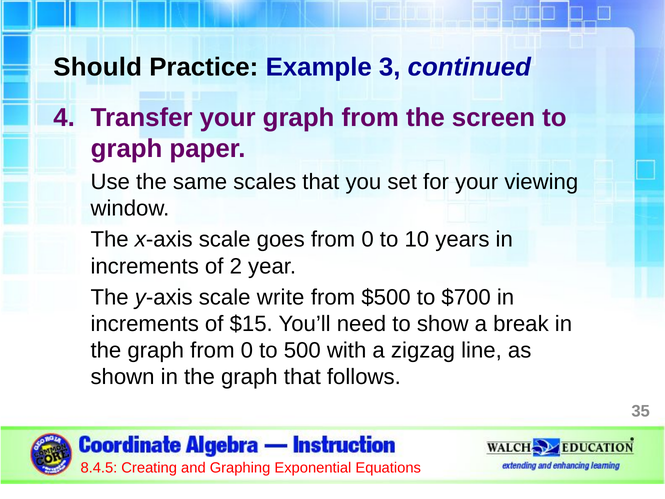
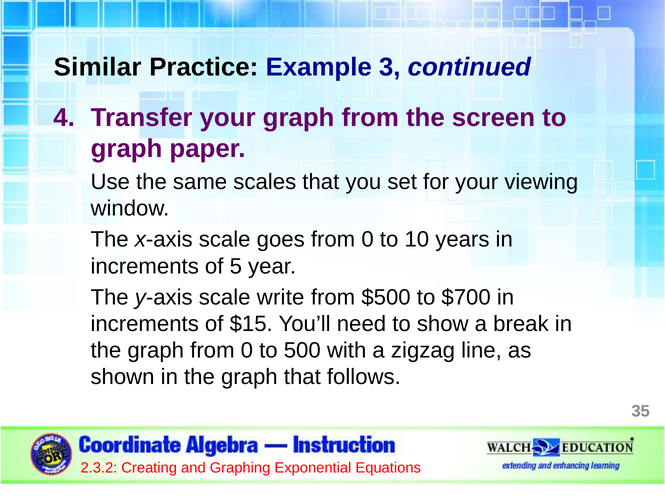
Should: Should -> Similar (98, 67)
2: 2 -> 5 (236, 266)
8.4.5: 8.4.5 -> 2.3.2 (99, 468)
